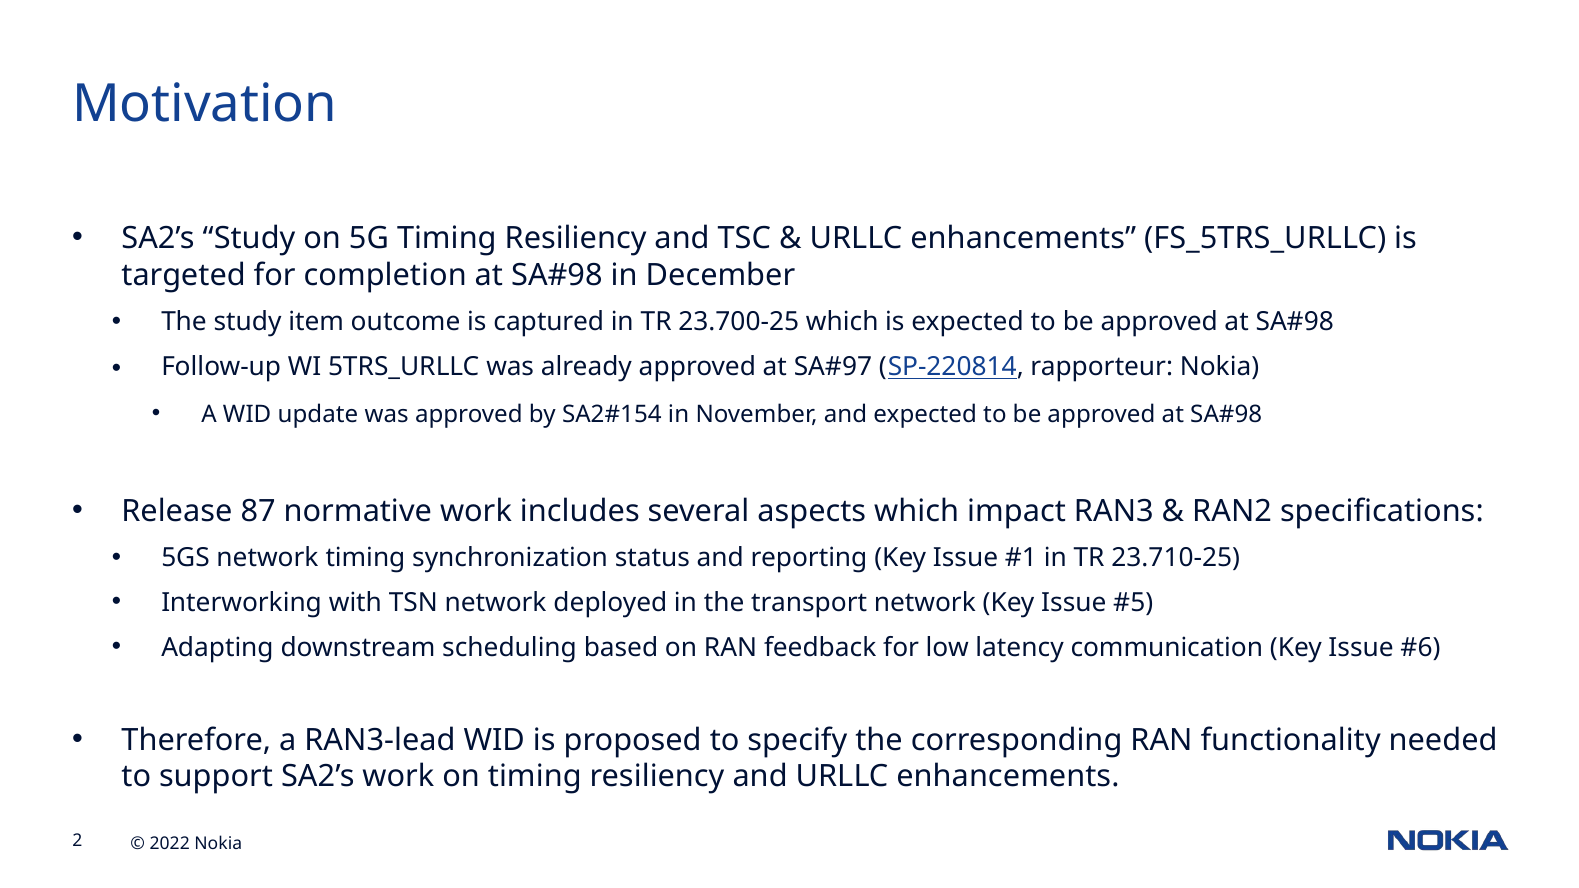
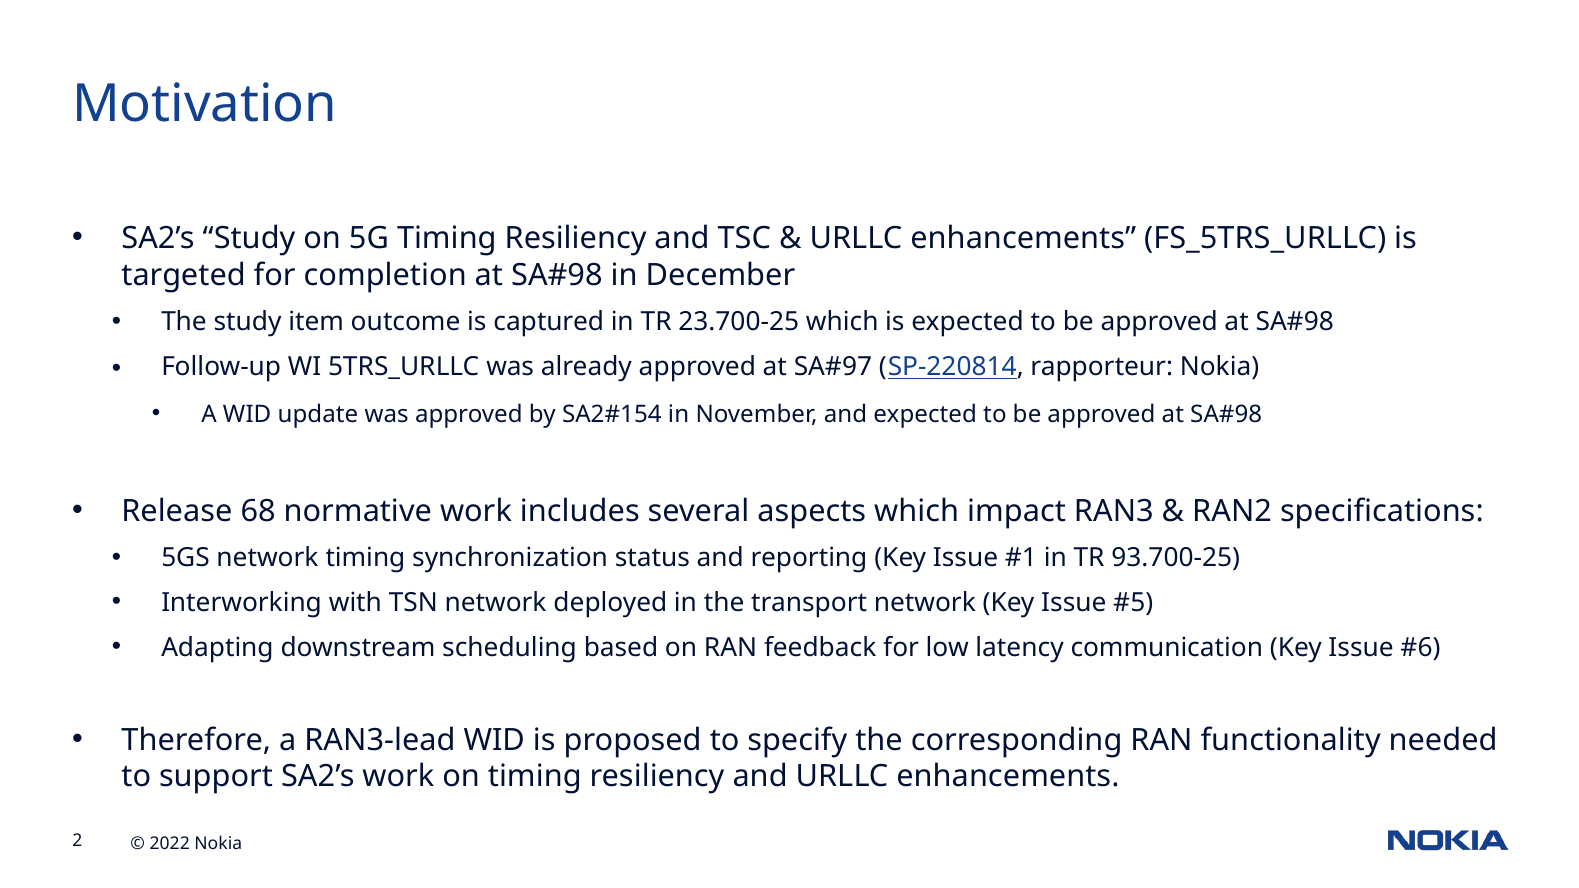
87: 87 -> 68 (258, 511)
23.710-25: 23.710-25 -> 93.700-25 (1176, 558)
